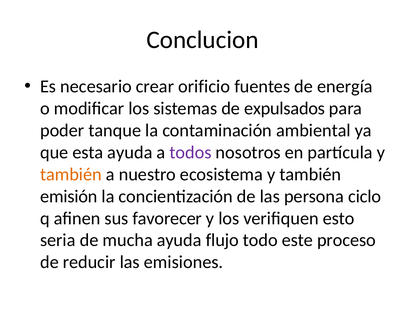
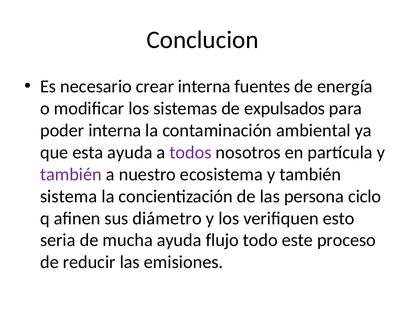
crear orificio: orificio -> interna (204, 86)
poder tanque: tanque -> interna (115, 130)
también colour: orange -> purple (71, 174)
emisión: emisión -> sistema (69, 196)
favorecer: favorecer -> diámetro (167, 218)
